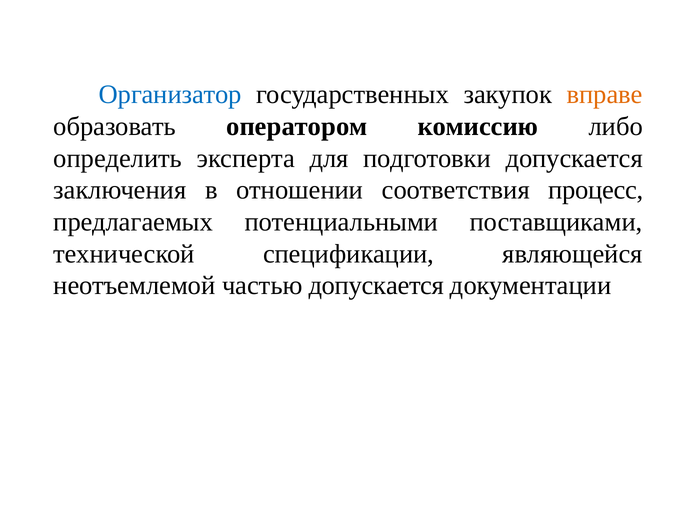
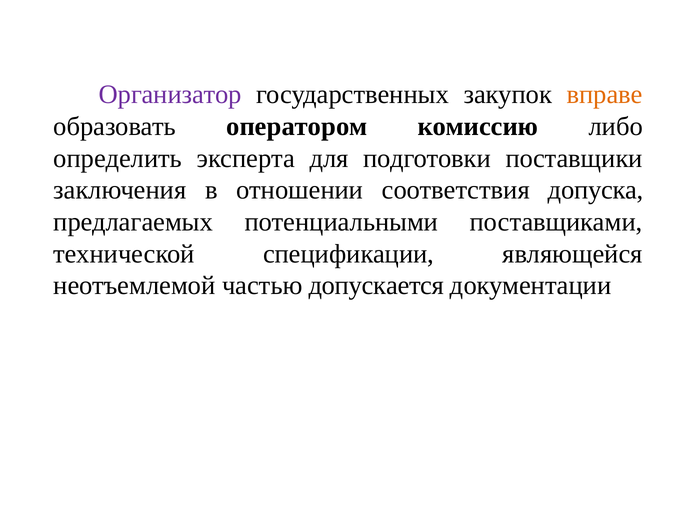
Организатор colour: blue -> purple (170, 95)
подготовки допускается: допускается -> поставщики (574, 158)
процесс: процесс -> допуска (596, 190)
